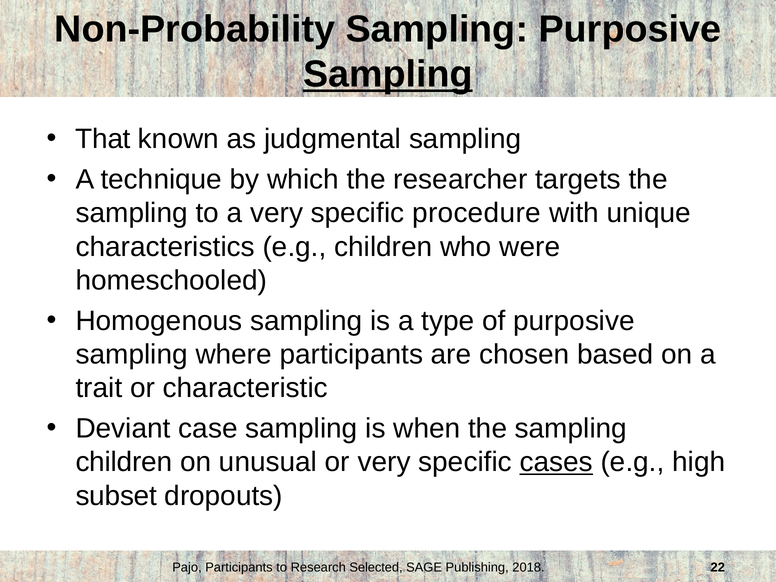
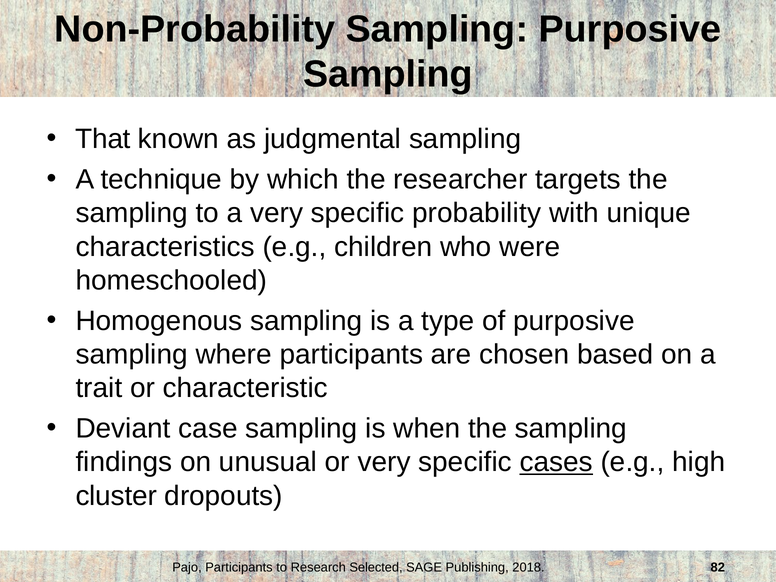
Sampling underline: present -> none (388, 74)
procedure: procedure -> probability (477, 213)
children: children -> findings (124, 462)
subset: subset -> cluster (116, 496)
22: 22 -> 82 (718, 567)
